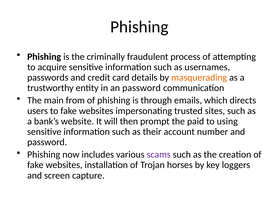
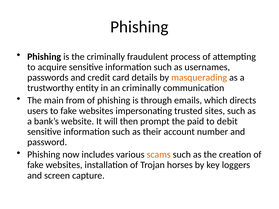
an password: password -> criminally (142, 88)
using: using -> debit (227, 121)
scams colour: purple -> orange (159, 155)
